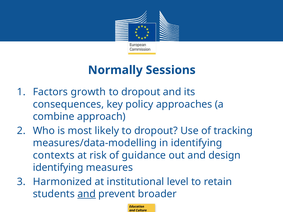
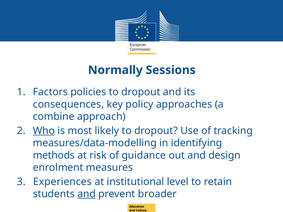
growth: growth -> policies (88, 92)
Who underline: none -> present (44, 131)
contexts: contexts -> methods (54, 155)
identifying: identifying -> enrolment (58, 168)
Harmonized: Harmonized -> Experiences (62, 182)
